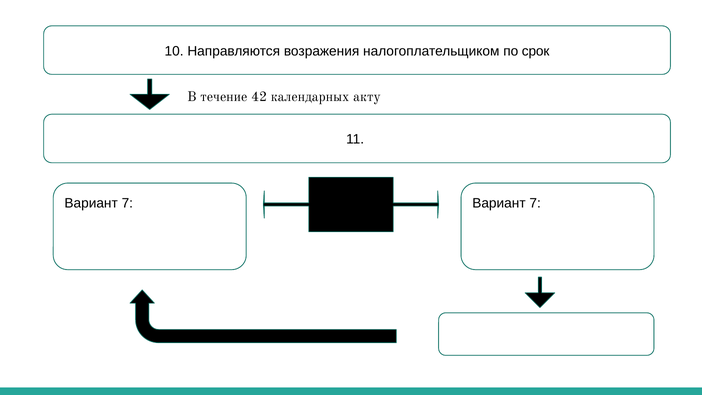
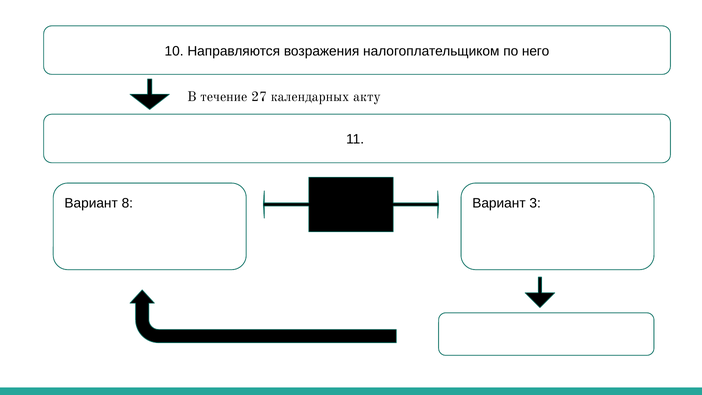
срок: срок -> него (536, 51)
42: 42 -> 27 (259, 97)
7: 7 -> 8 (127, 203)
7: 7 -> 3 (535, 203)
